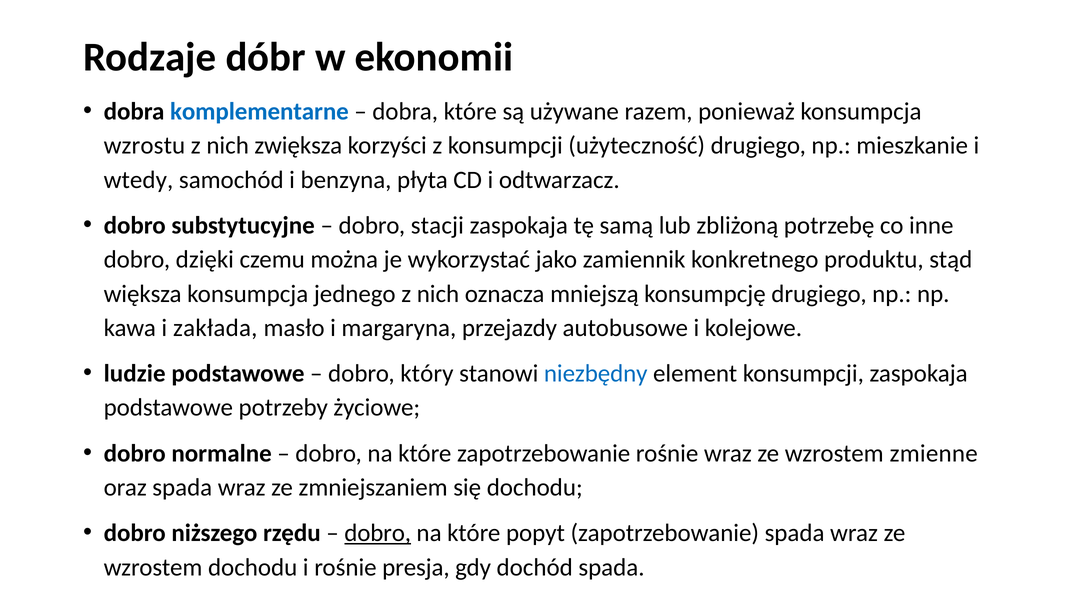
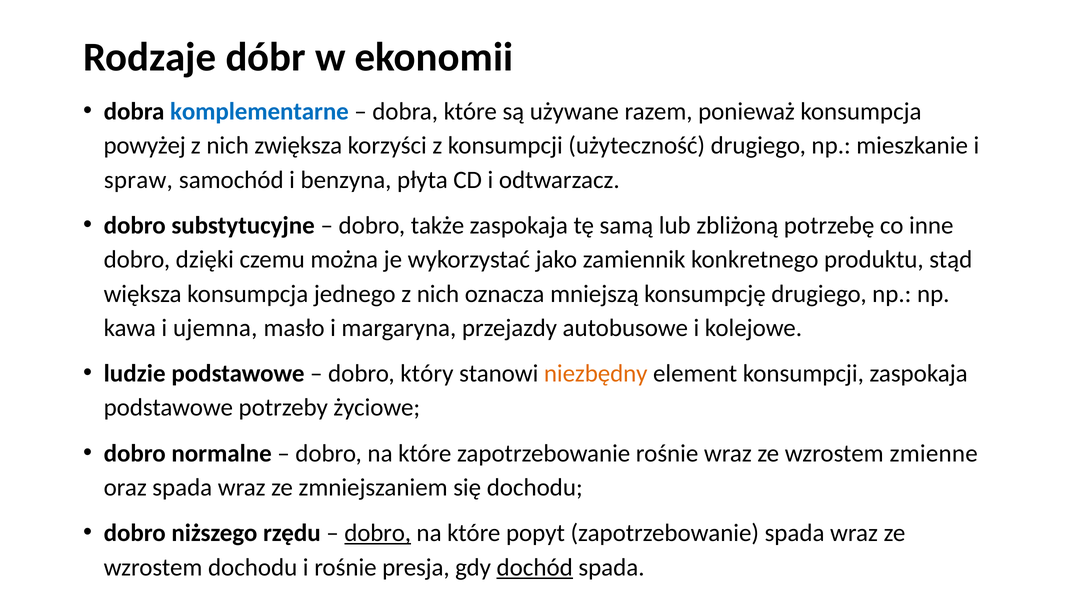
wzrostu: wzrostu -> powyżej (145, 146)
wtedy: wtedy -> spraw (138, 180)
stacji: stacji -> także (438, 225)
zakłada: zakłada -> ujemna (215, 328)
niezbędny colour: blue -> orange (596, 373)
dochód underline: none -> present (535, 567)
